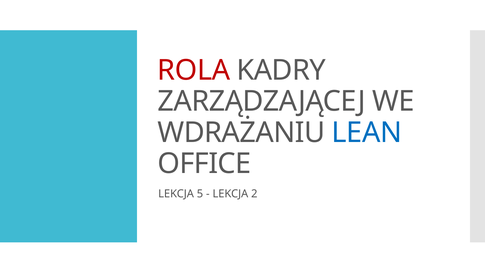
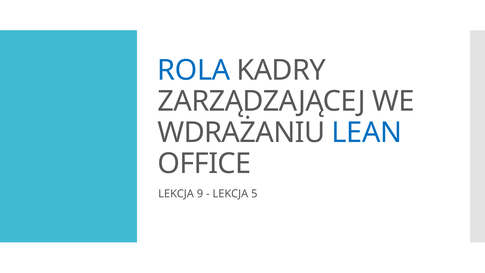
ROLA colour: red -> blue (194, 70)
5: 5 -> 9 (200, 194)
2: 2 -> 5 (254, 194)
